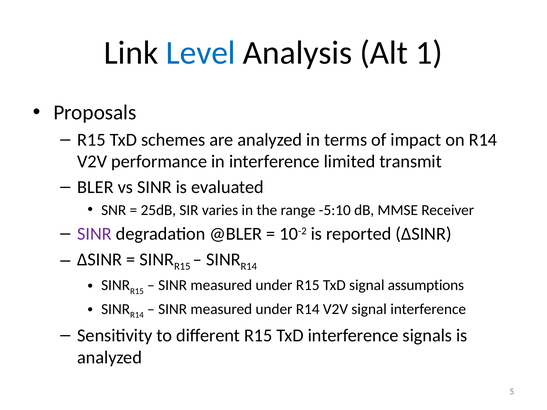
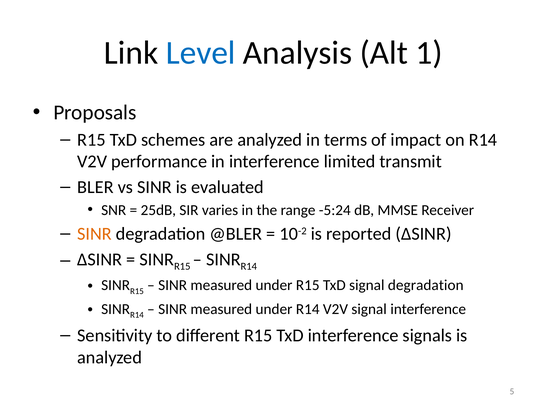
-5:10: -5:10 -> -5:24 (335, 210)
SINR colour: purple -> orange (95, 234)
signal assumptions: assumptions -> degradation (426, 285)
